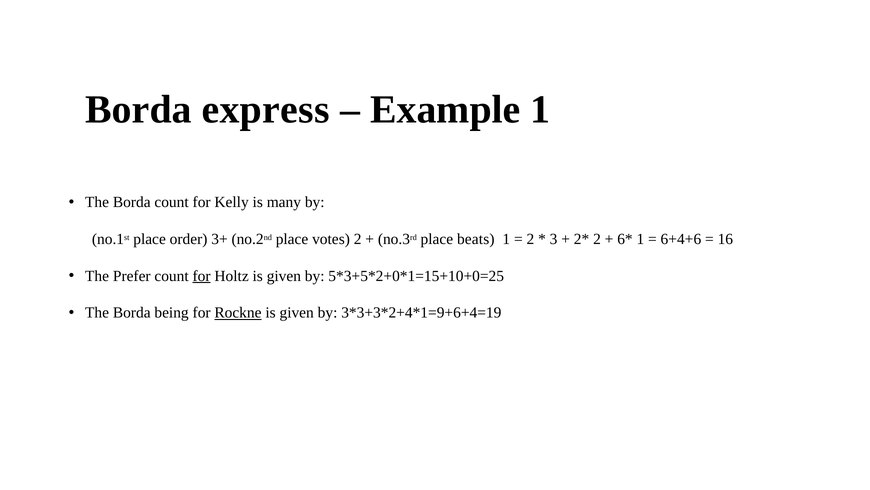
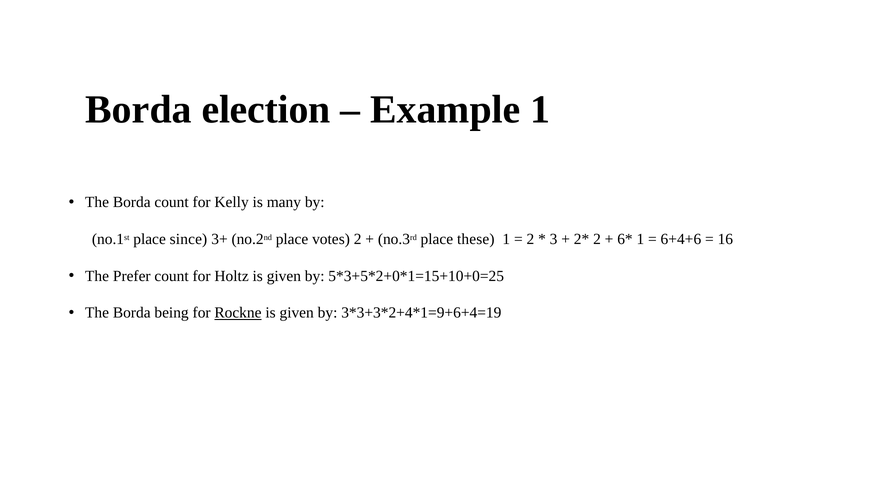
express: express -> election (266, 110)
order: order -> since (188, 239)
beats: beats -> these (476, 239)
for underline: present -> none (202, 276)
